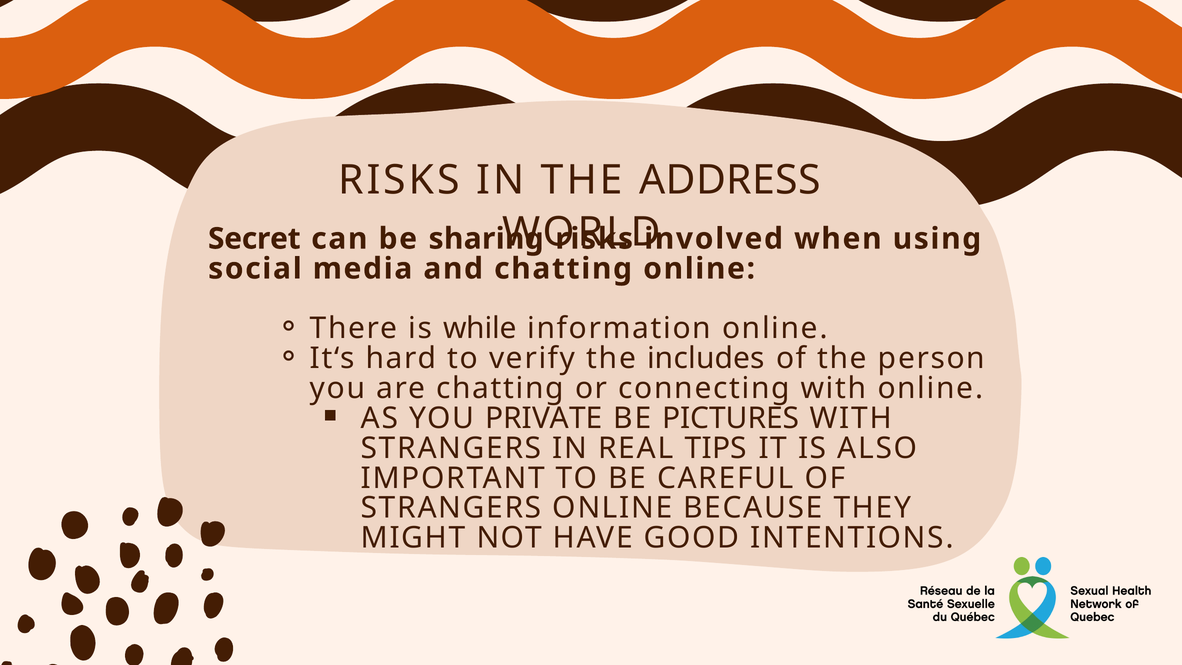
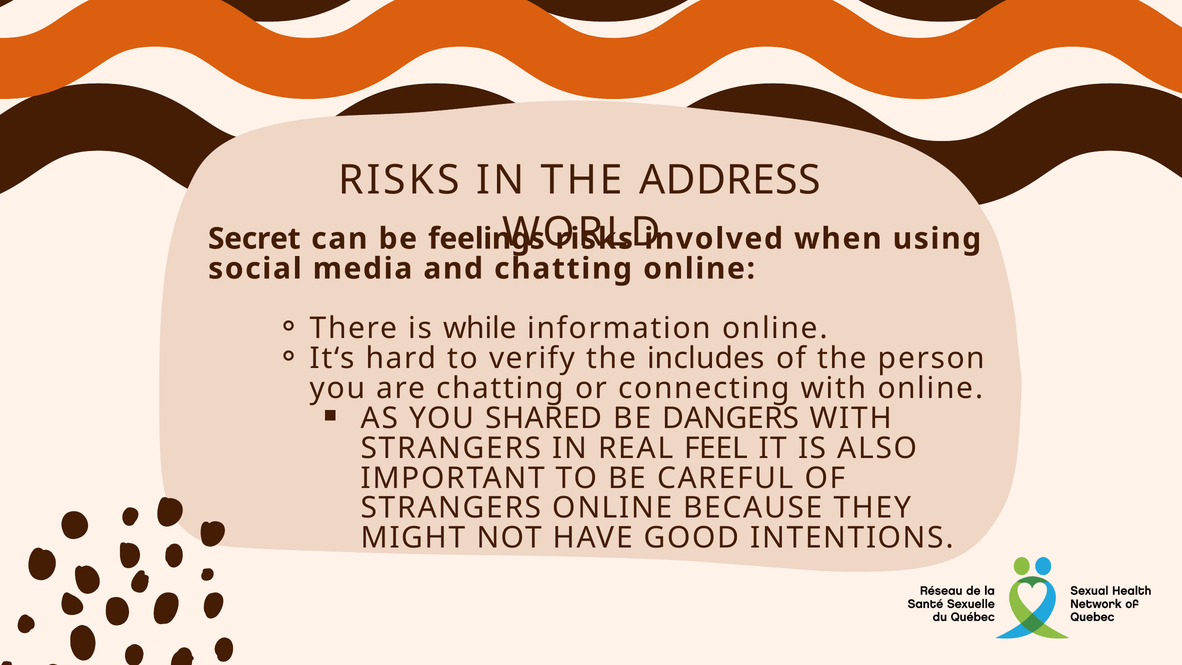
sharing: sharing -> feelings (486, 239)
PRIVATE: PRIVATE -> SHARED (544, 418)
PICTURES: PICTURES -> DANGERS (731, 418)
TIPS: TIPS -> FEEL (716, 448)
